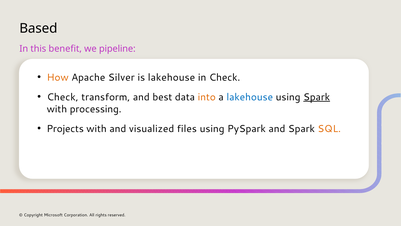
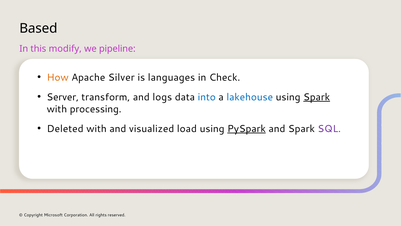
benefit: benefit -> modify (65, 49)
is lakehouse: lakehouse -> languages (171, 77)
Check: Check -> Server (63, 97)
best: best -> logs (162, 97)
into colour: orange -> blue (207, 97)
Projects: Projects -> Deleted (65, 129)
files: files -> load (187, 129)
PySpark underline: none -> present (246, 129)
SQL colour: orange -> purple (329, 129)
